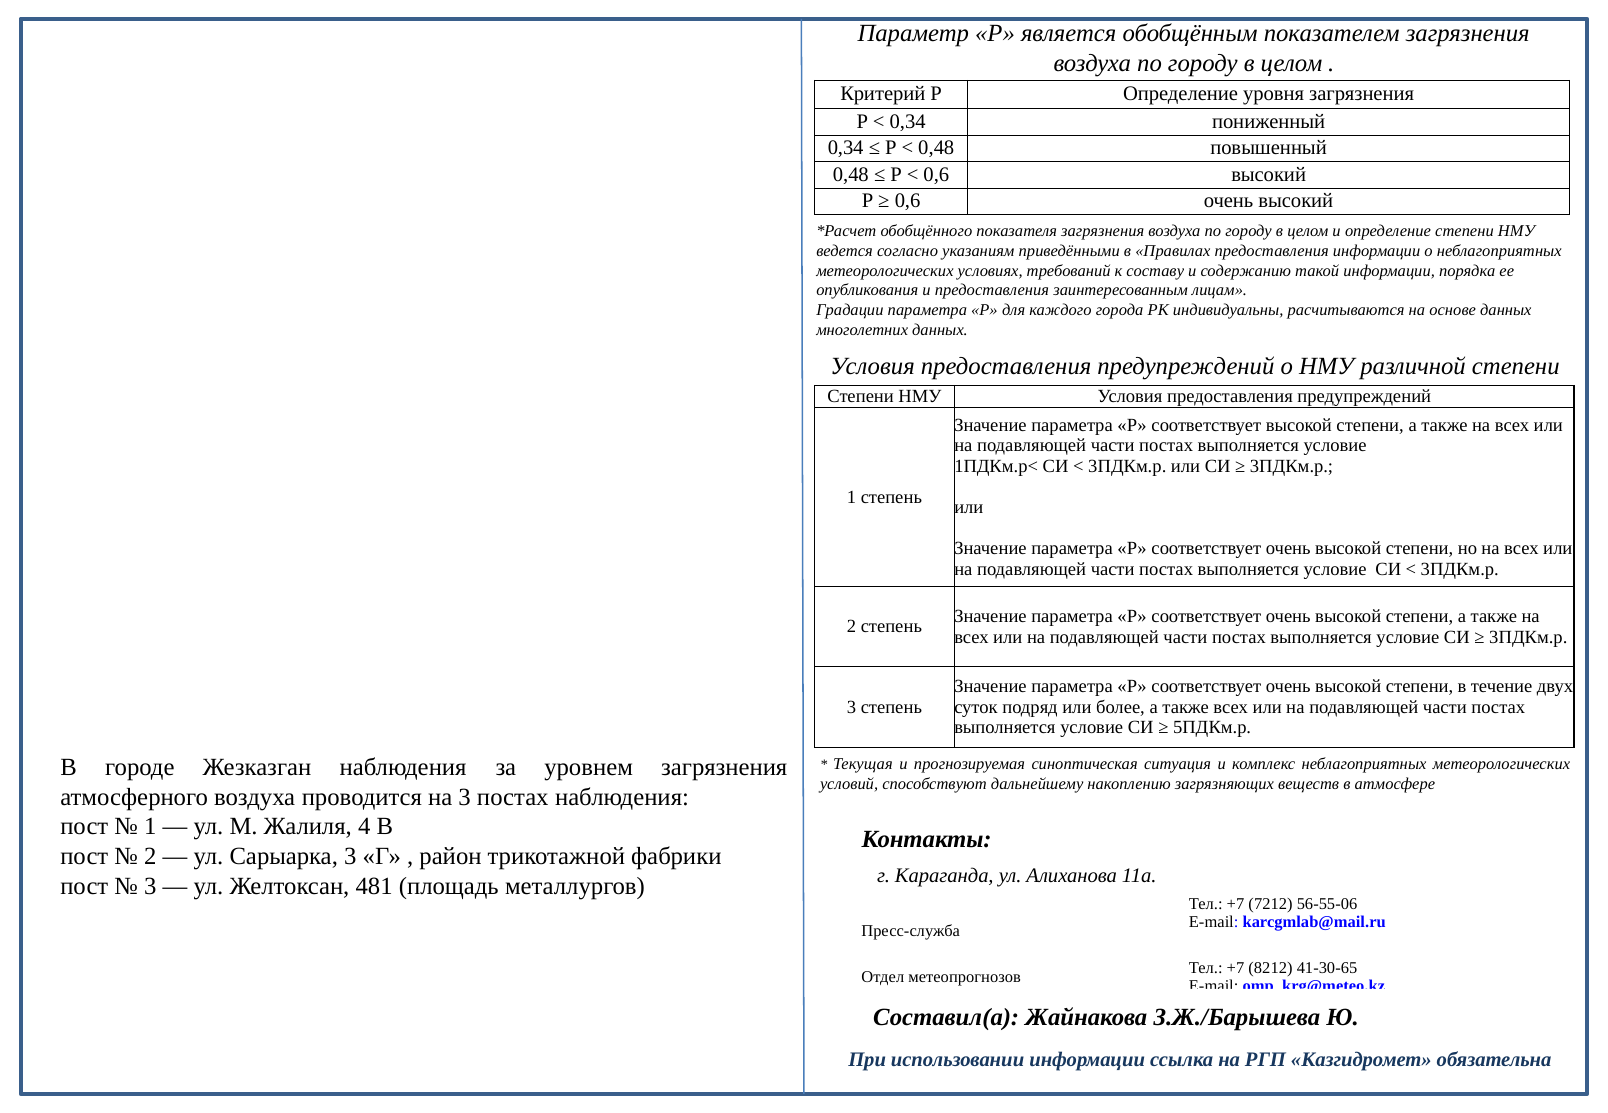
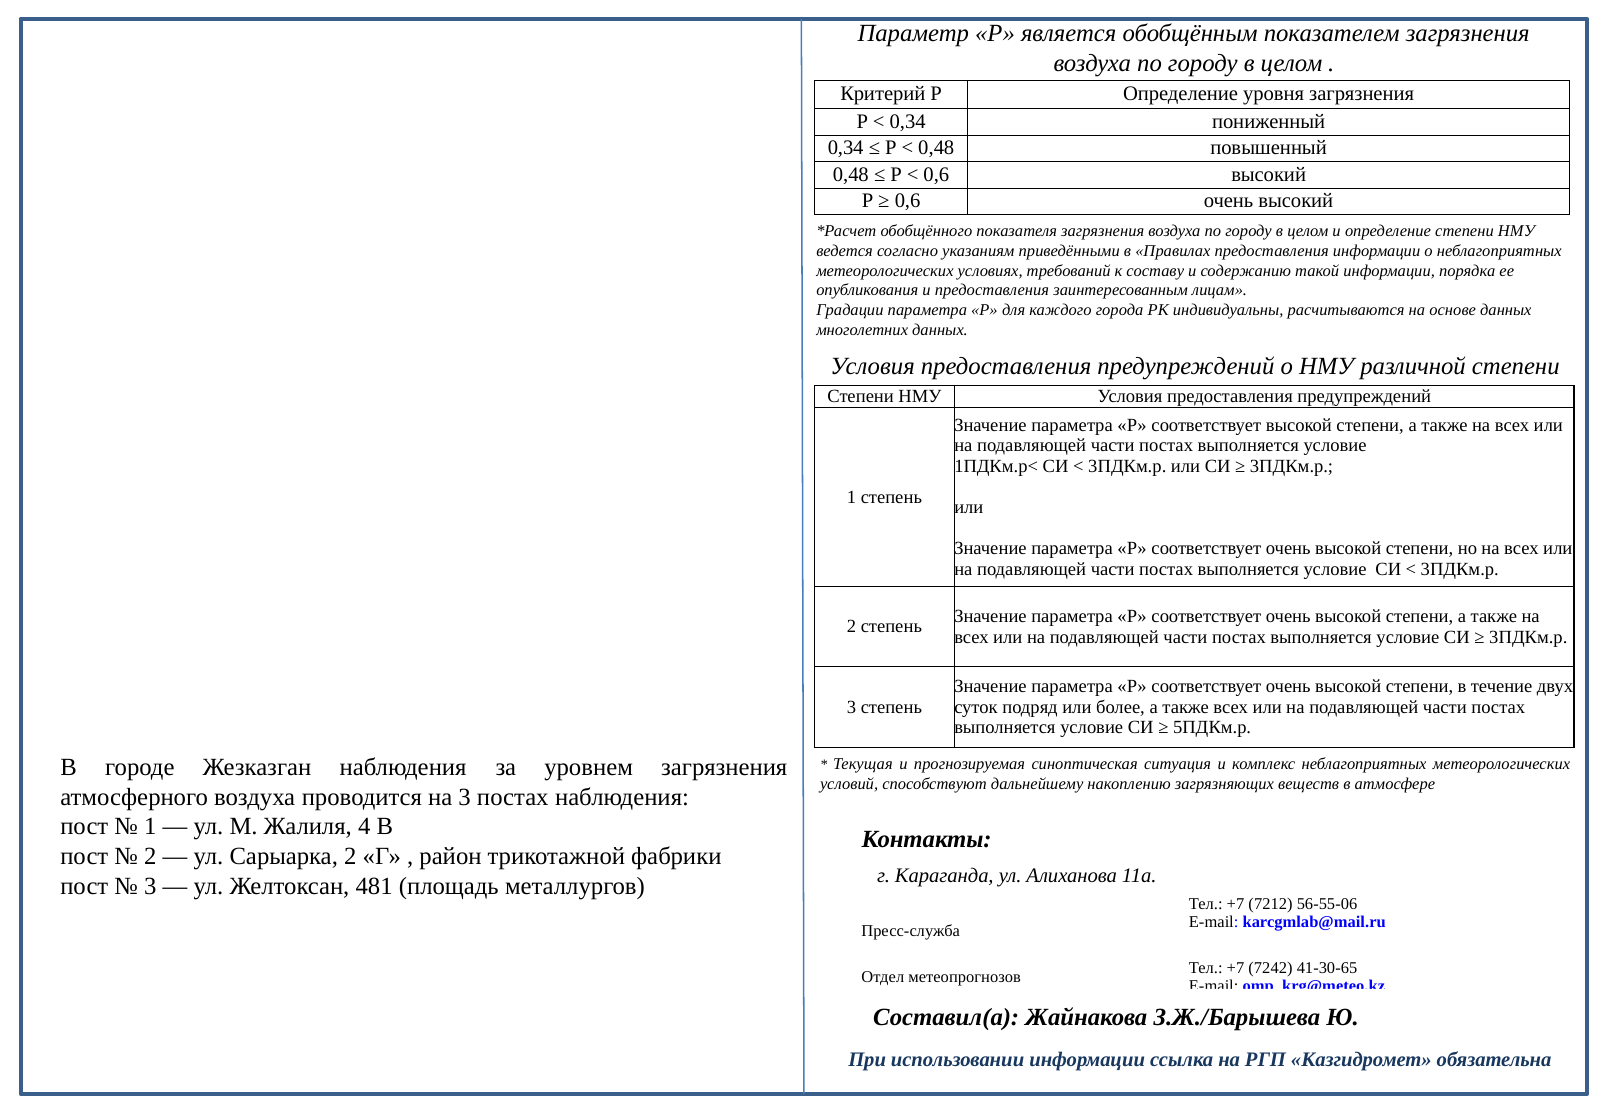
Сарыарка 3: 3 -> 2 (350, 856)
8212: 8212 -> 7242 (1271, 968)
